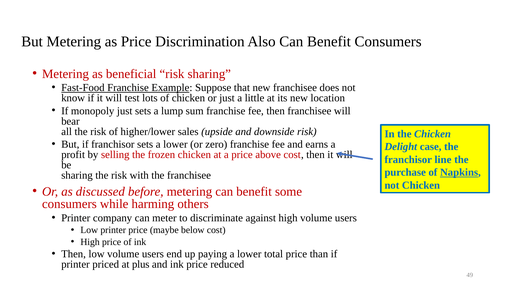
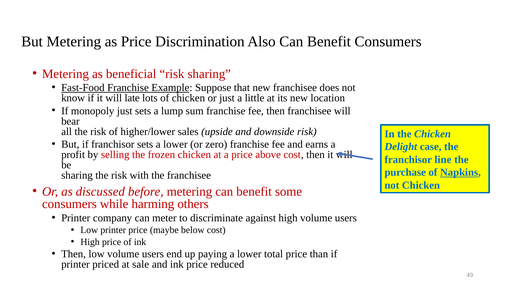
test: test -> late (132, 98)
plus: plus -> sale (141, 264)
